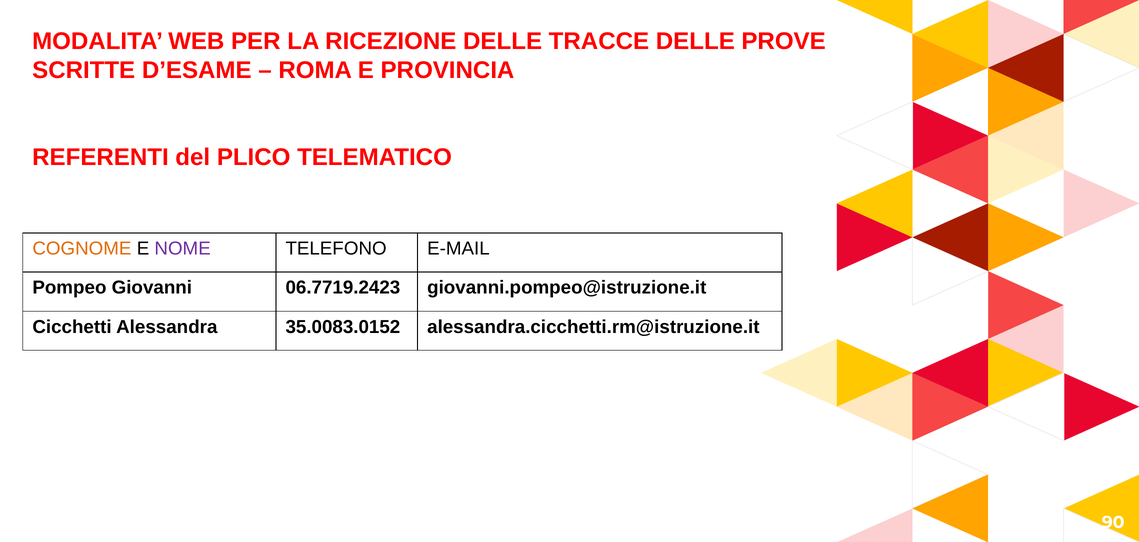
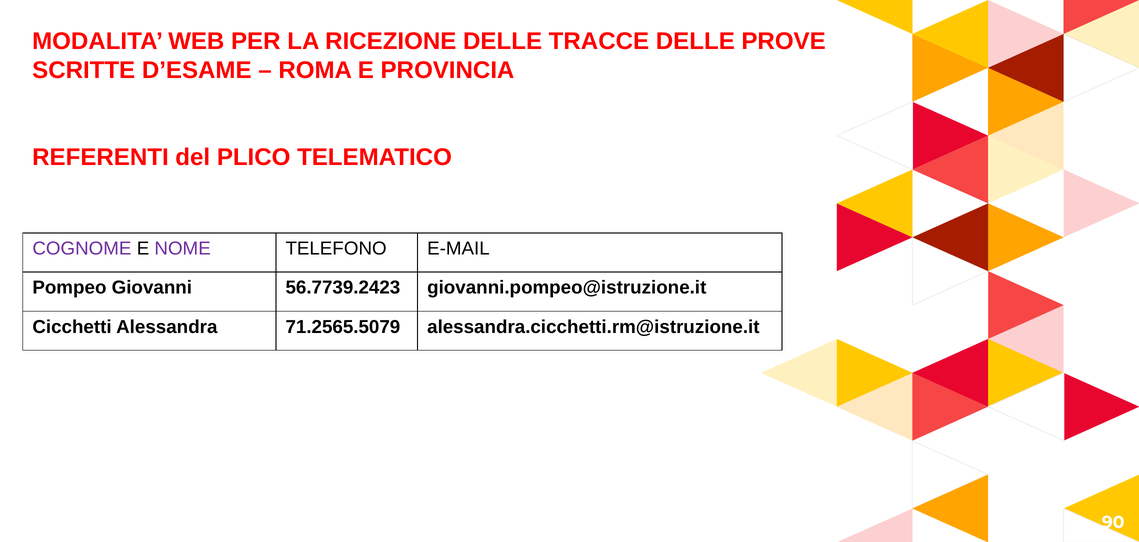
COGNOME colour: orange -> purple (82, 249)
06.7719.2423: 06.7719.2423 -> 56.7739.2423 (343, 288)
35.0083.0152: 35.0083.0152 -> 71.2565.5079 (343, 327)
